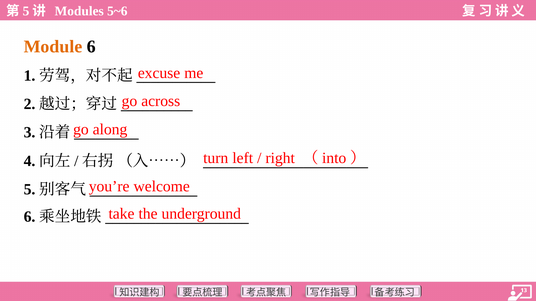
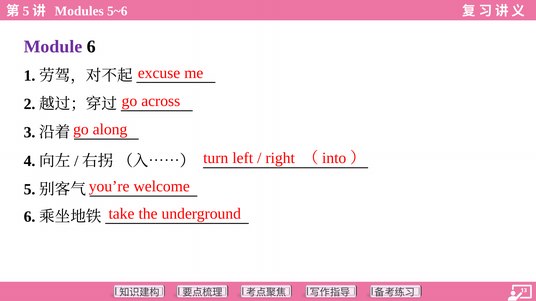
Module colour: orange -> purple (53, 47)
